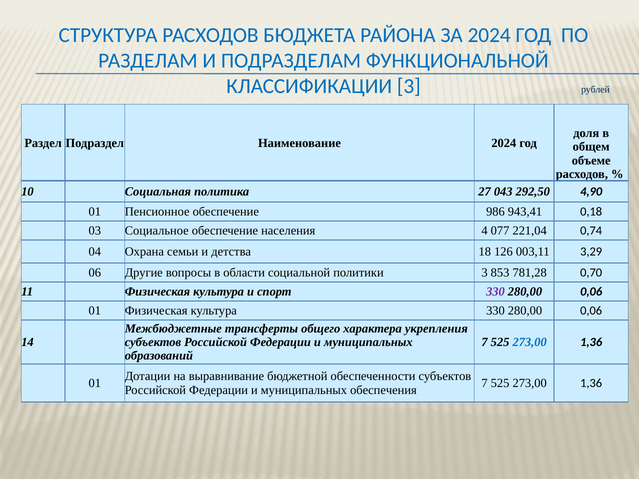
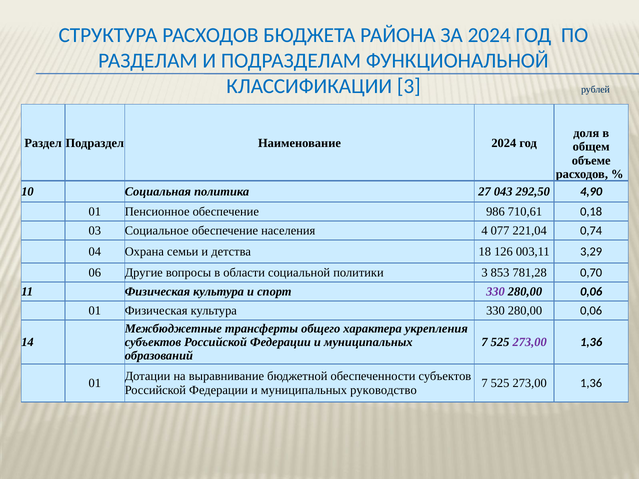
943,41: 943,41 -> 710,61 (525, 212)
273,00 colour: blue -> purple (530, 342)
обеспечения: обеспечения -> руководство (383, 390)
